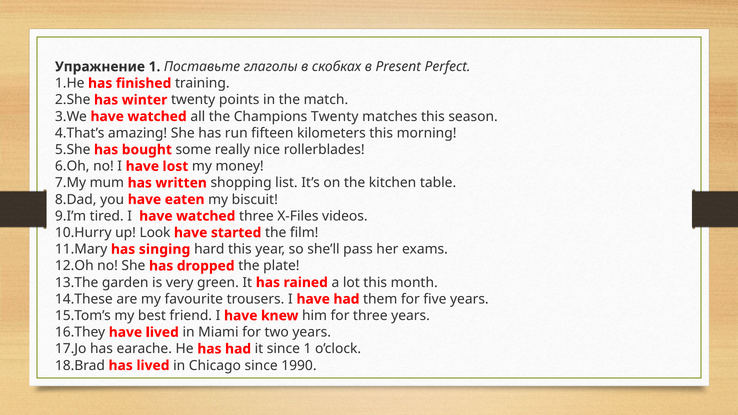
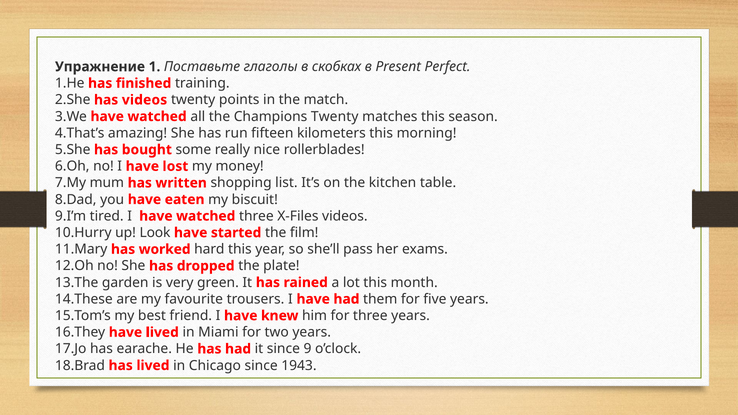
has winter: winter -> videos (145, 100)
singing: singing -> worked (165, 249)
since 1: 1 -> 9 (308, 349)
1990: 1990 -> 1943 (299, 366)
